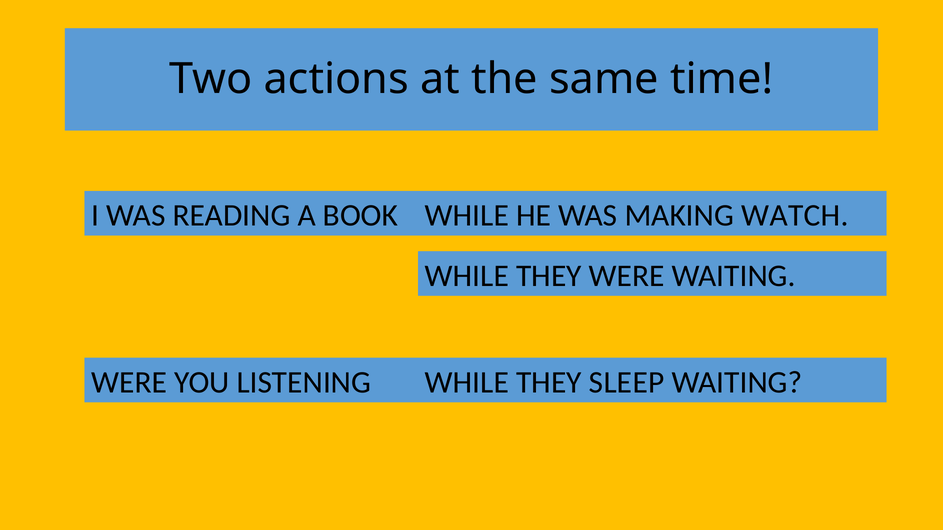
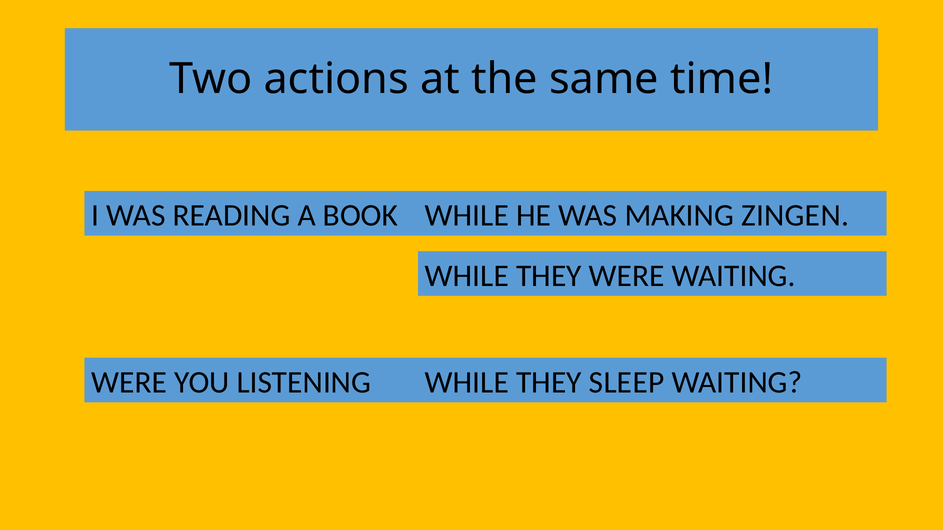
WATCH: WATCH -> ZINGEN (795, 216)
